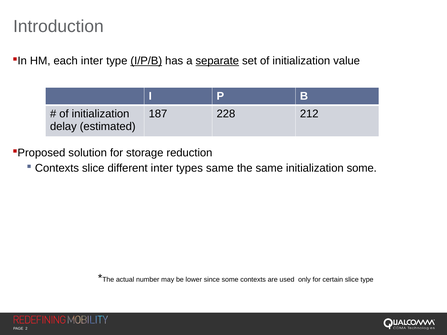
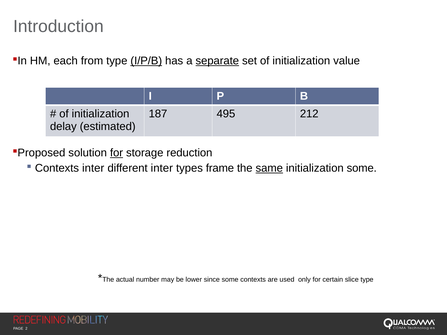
each inter: inter -> from (92, 61)
228: 228 -> 495 (226, 114)
for underline: none -> present (117, 153)
Contexts slice: slice -> inter (93, 168)
types same: same -> frame (220, 168)
same underline: none -> present (269, 168)
